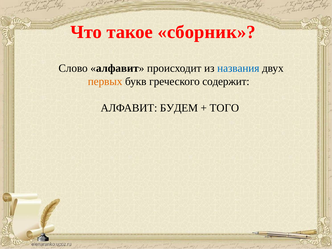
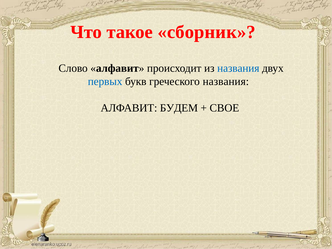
первых colour: orange -> blue (105, 81)
греческого содержит: содержит -> названия (226, 81)
ТОГО: ТОГО -> СВОЕ (224, 108)
